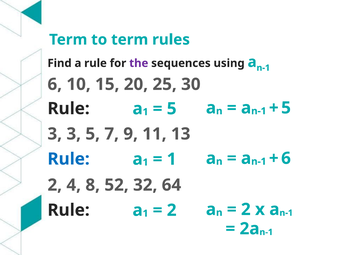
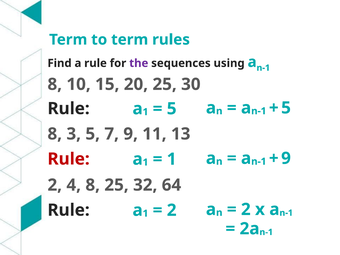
6: 6 -> 8 (55, 84)
3: 3 -> 8 (55, 134)
Rule colour: blue -> red (69, 159)
6: 6 -> 9 (286, 158)
8 52: 52 -> 25 (117, 185)
